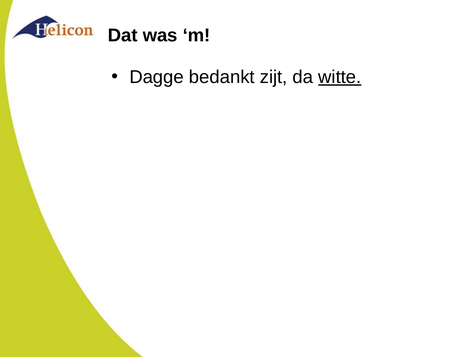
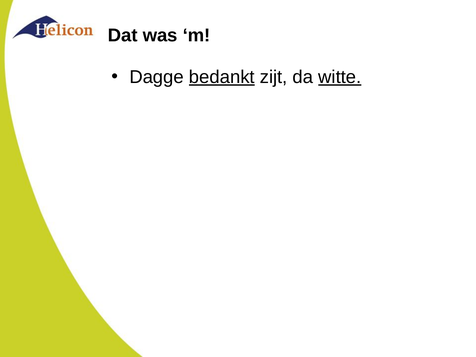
bedankt underline: none -> present (222, 77)
